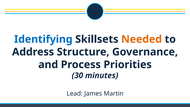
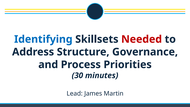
Needed colour: orange -> red (142, 39)
